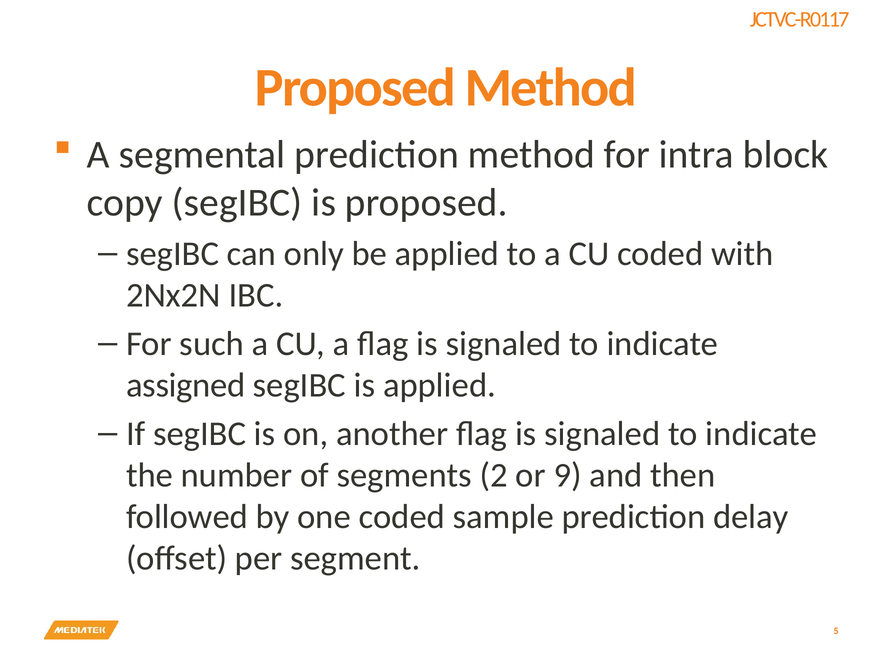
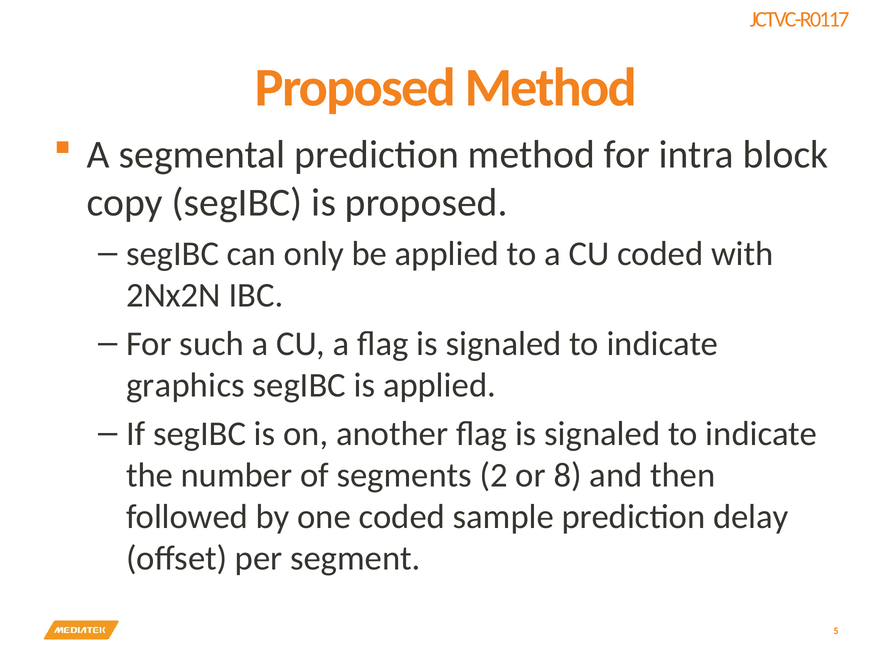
assigned: assigned -> graphics (185, 385)
9: 9 -> 8 (568, 475)
